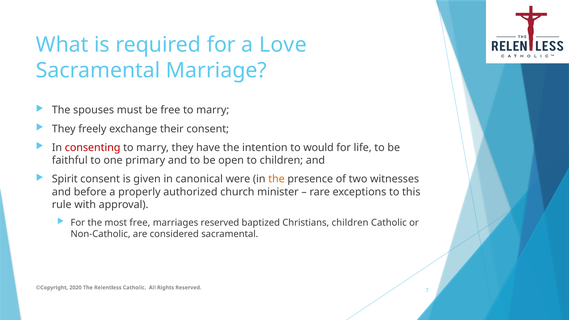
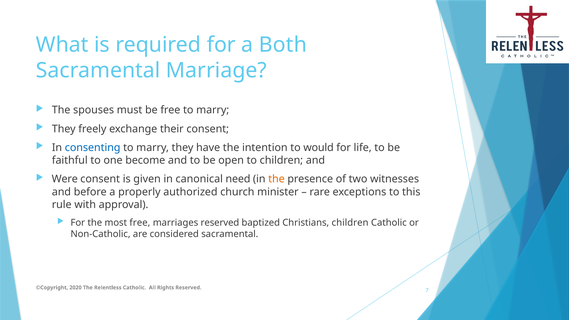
Love: Love -> Both (283, 45)
consenting colour: red -> blue (93, 148)
primary: primary -> become (145, 160)
Spirit: Spirit -> Were (65, 179)
were: were -> need (238, 179)
